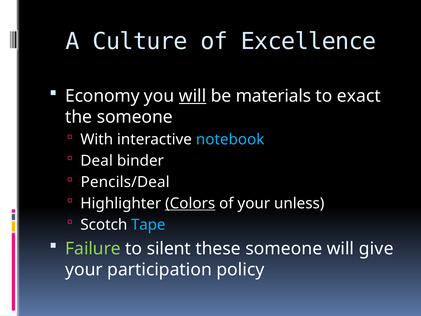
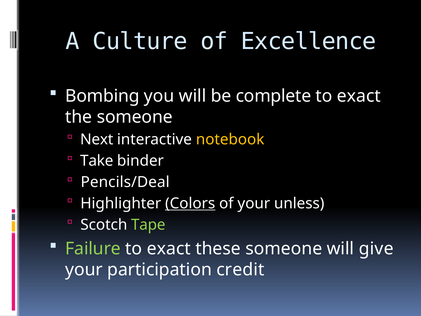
Economy: Economy -> Bombing (102, 96)
will underline: present -> none (193, 96)
materials: materials -> complete (274, 96)
With: With -> Next (97, 140)
notebook colour: light blue -> yellow (230, 140)
Deal: Deal -> Take (97, 161)
Tape colour: light blue -> light green (148, 225)
silent: silent -> exact (169, 248)
policy: policy -> credit (240, 270)
